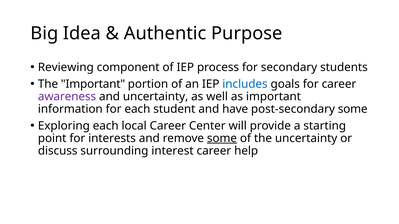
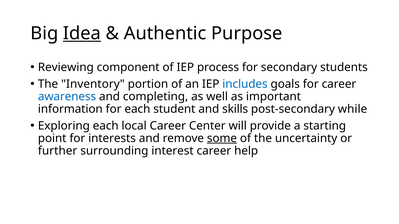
Idea underline: none -> present (82, 34)
The Important: Important -> Inventory (93, 84)
awareness colour: purple -> blue (67, 97)
and uncertainty: uncertainty -> completing (156, 97)
have: have -> skills (235, 109)
post-secondary some: some -> while (353, 109)
discuss: discuss -> further (58, 151)
